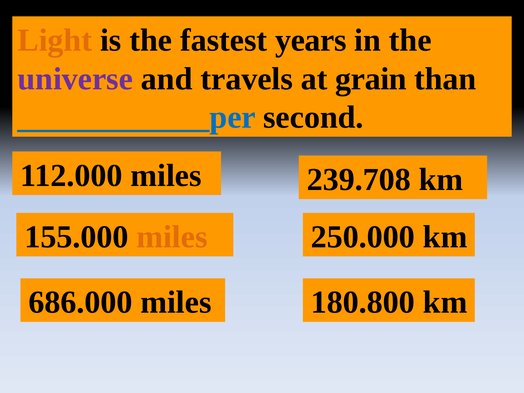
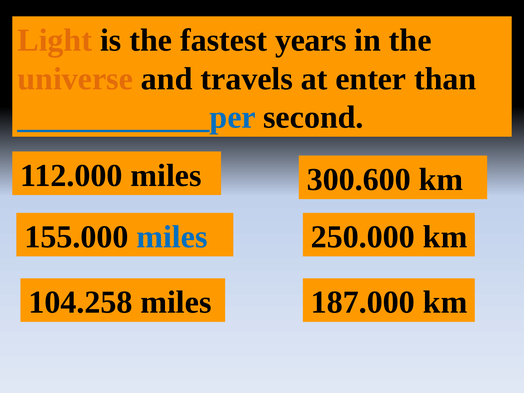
universe colour: purple -> orange (75, 79)
grain: grain -> enter (371, 79)
239.708: 239.708 -> 300.600 (359, 180)
miles colour: orange -> blue (172, 237)
686.000: 686.000 -> 104.258 (80, 302)
180.800: 180.800 -> 187.000 (363, 302)
